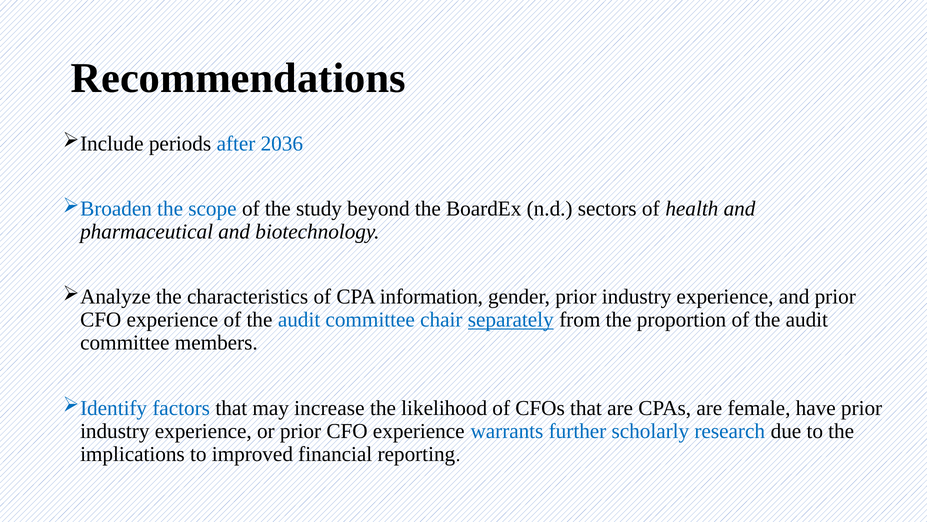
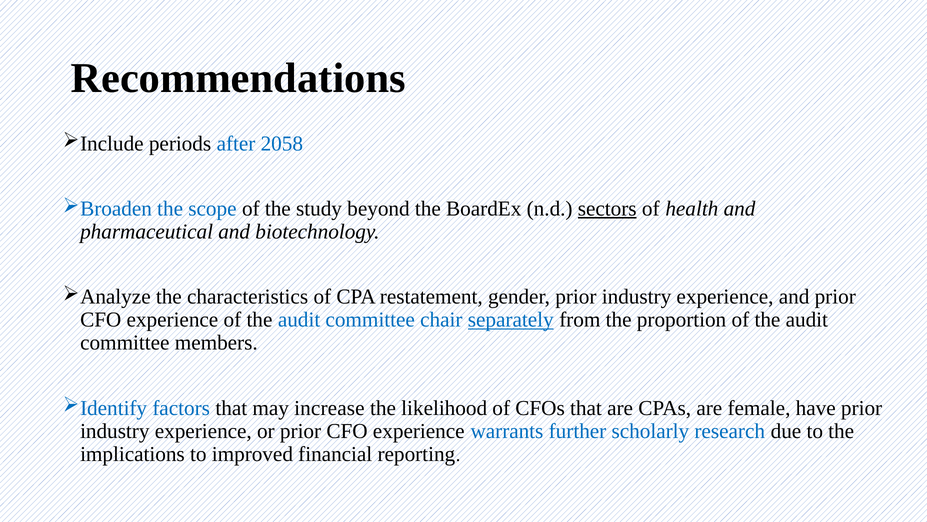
2036: 2036 -> 2058 (282, 143)
sectors underline: none -> present (607, 209)
information: information -> restatement (431, 297)
